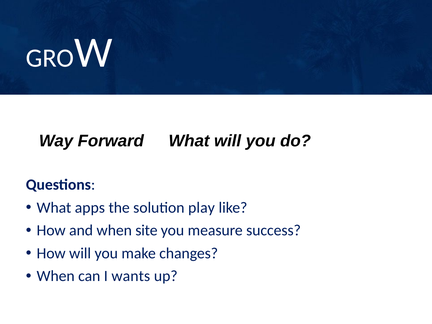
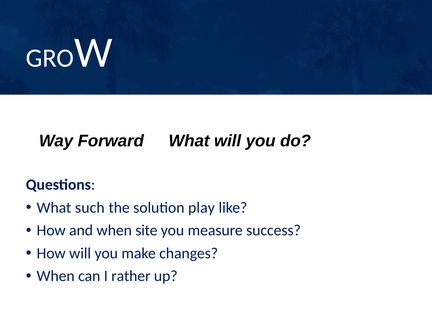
apps: apps -> such (90, 208)
wants: wants -> rather (131, 276)
